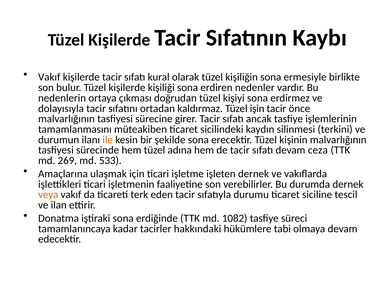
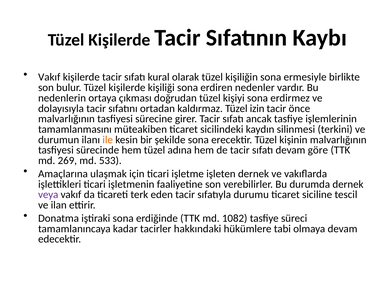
işin: işin -> izin (257, 109)
ceza: ceza -> göre (318, 150)
veya colour: orange -> purple (48, 195)
